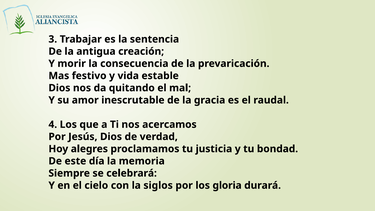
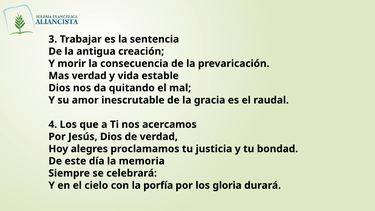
Mas festivo: festivo -> verdad (89, 76)
siglos: siglos -> porfía (158, 185)
